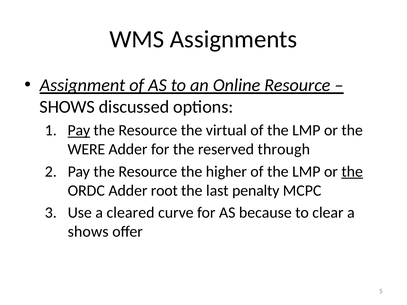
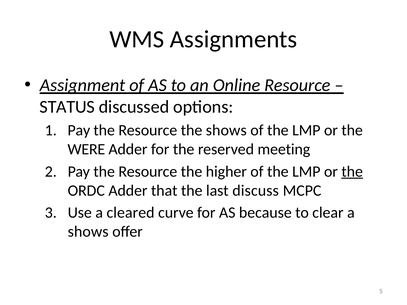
SHOWS: SHOWS -> STATUS (67, 107)
Pay underline: present -> none (79, 130)
the virtual: virtual -> shows (226, 130)
through: through -> meeting (284, 149)
root: root -> that (164, 191)
penalty: penalty -> discuss (256, 191)
